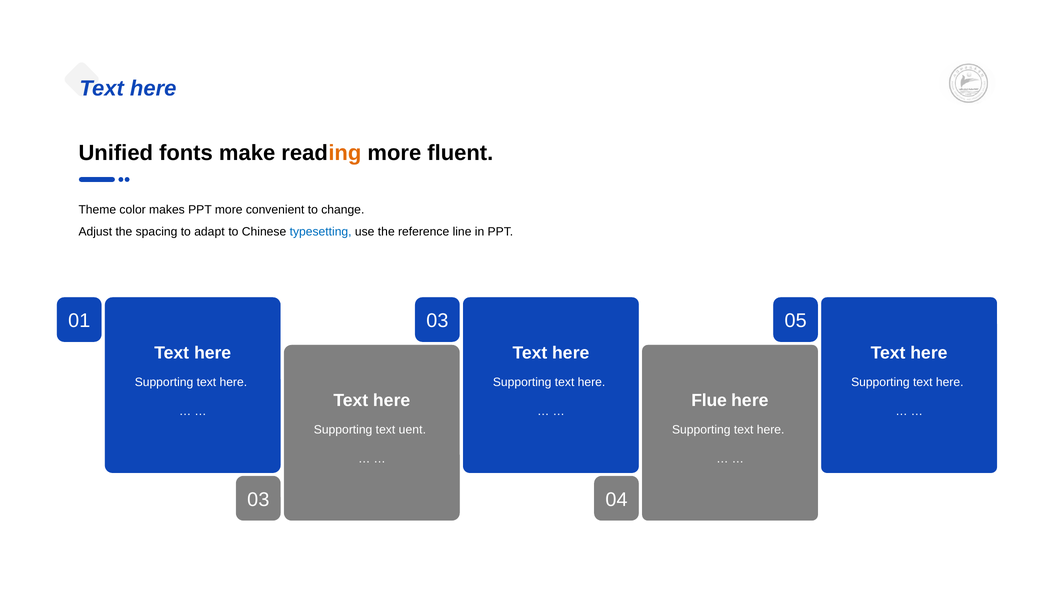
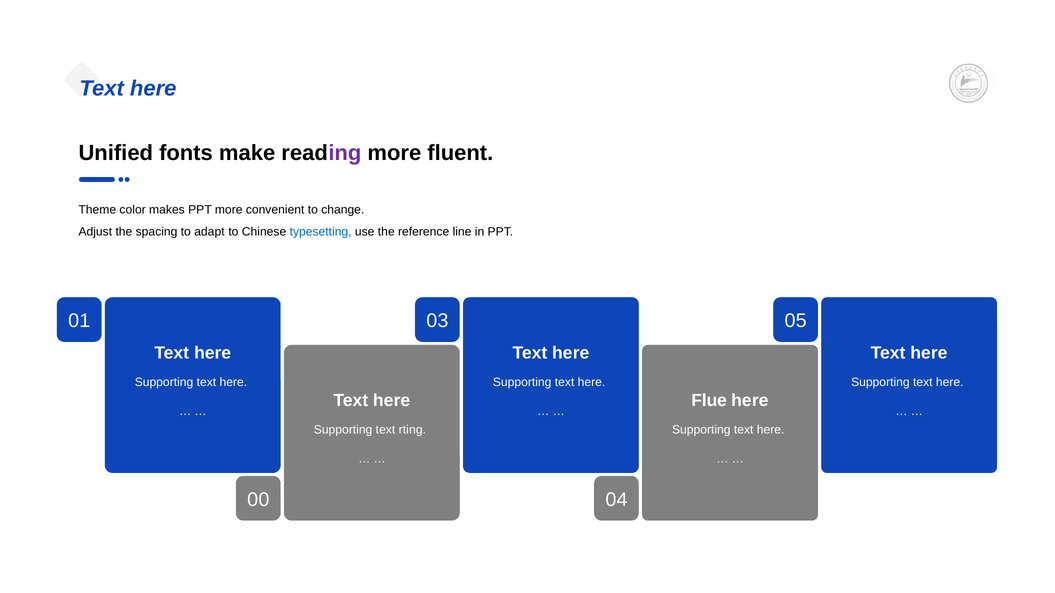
ing colour: orange -> purple (345, 153)
uent: uent -> rting (412, 430)
3: 3 -> 0 (264, 500)
